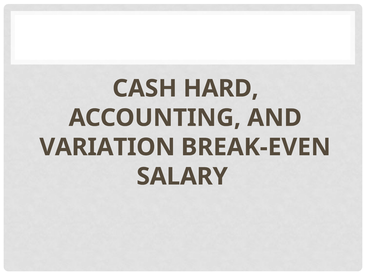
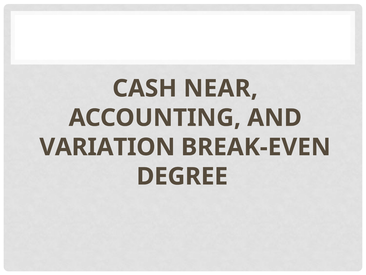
HARD: HARD -> NEAR (221, 88)
SALARY: SALARY -> DEGREE (182, 176)
